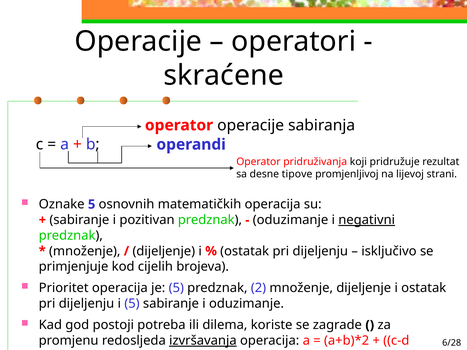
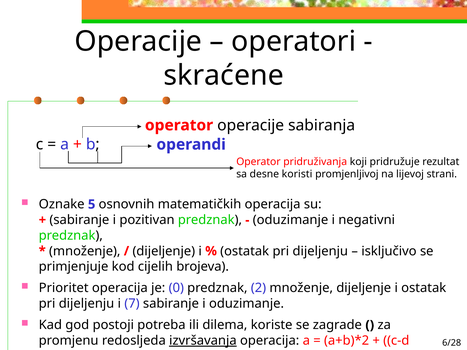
tipove: tipove -> koristi (297, 174)
negativni underline: present -> none (367, 220)
je 5: 5 -> 0 (176, 288)
i 5: 5 -> 7 (132, 304)
